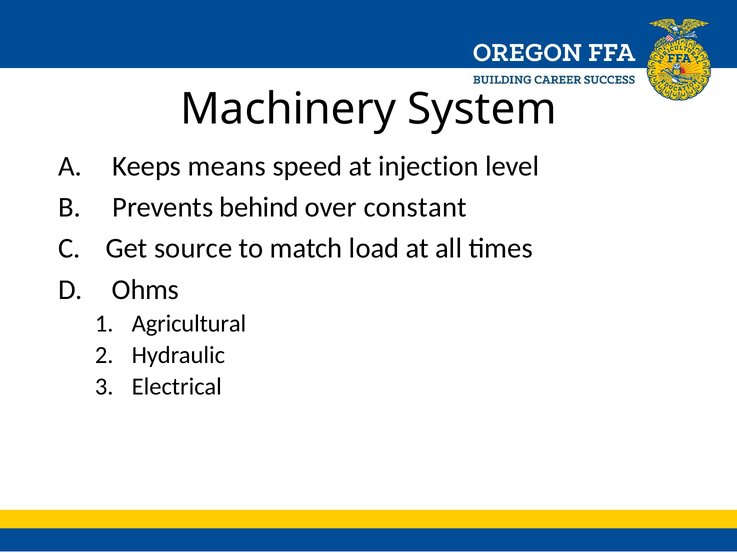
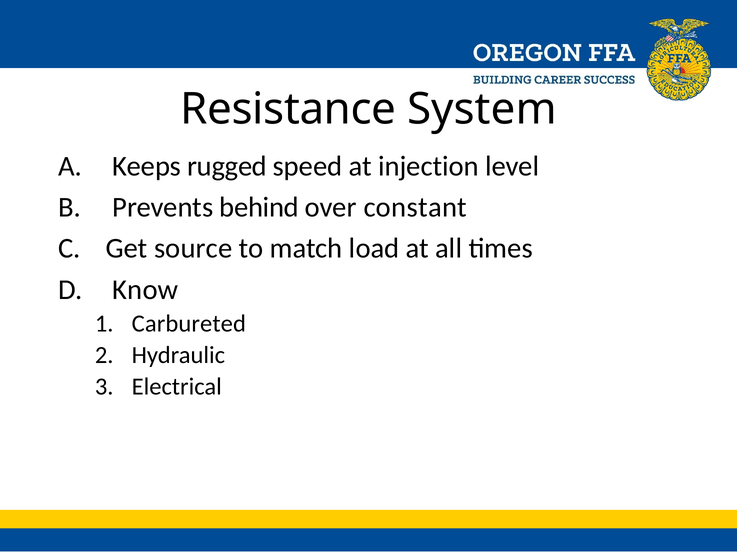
Machinery: Machinery -> Resistance (288, 109)
means: means -> rugged (227, 166)
Ohms: Ohms -> Know (145, 290)
Agricultural: Agricultural -> Carbureted (189, 323)
